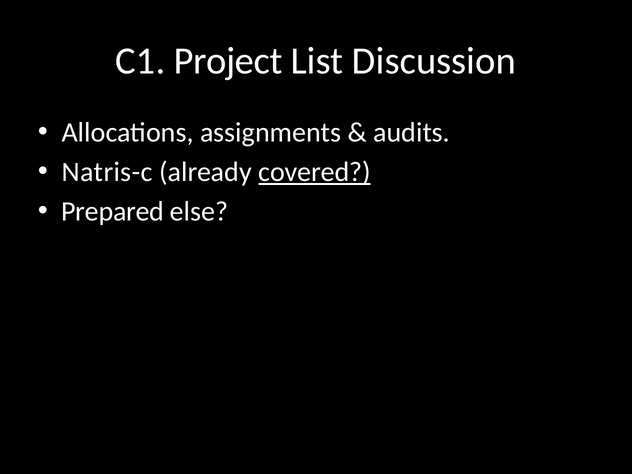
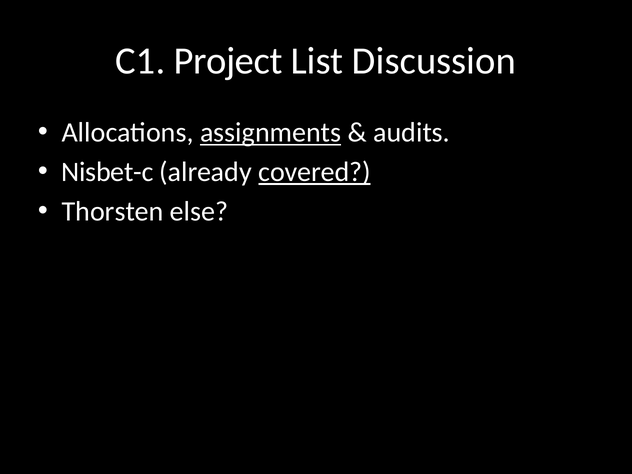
assignments underline: none -> present (271, 133)
Natris-c: Natris-c -> Nisbet-c (107, 172)
Prepared: Prepared -> Thorsten (113, 211)
